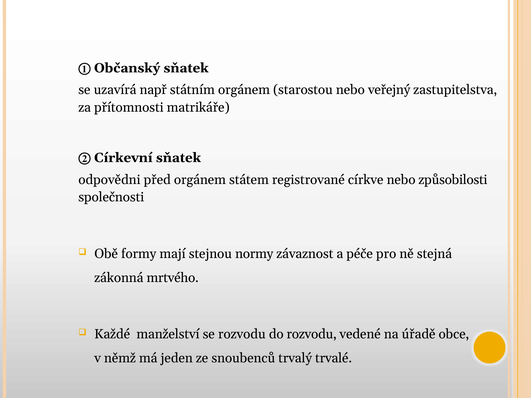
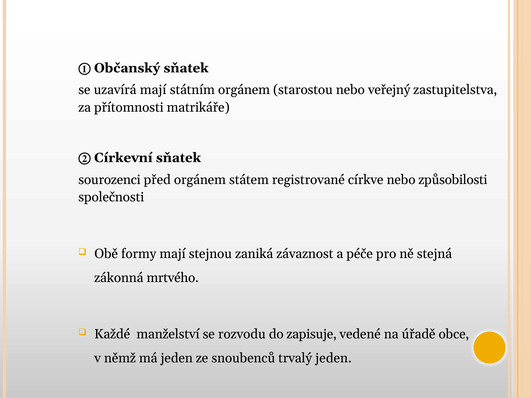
uzavírá např: např -> mají (153, 90)
odpovědni: odpovědni -> sourozenci (109, 180)
normy: normy -> zaniká (254, 254)
do rozvodu: rozvodu -> zapisuje (312, 334)
trvalý trvalé: trvalé -> jeden (334, 358)
